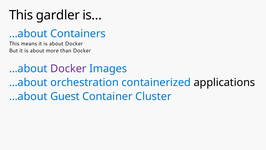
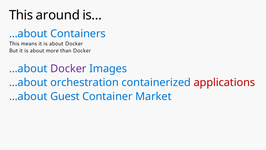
gardler: gardler -> around (58, 15)
applications colour: black -> red (224, 82)
Cluster: Cluster -> Market (153, 96)
